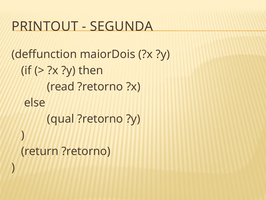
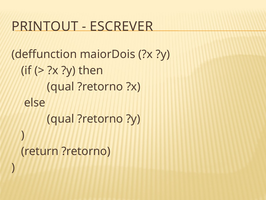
SEGUNDA: SEGUNDA -> ESCREVER (121, 26)
read: read -> qual (61, 86)
